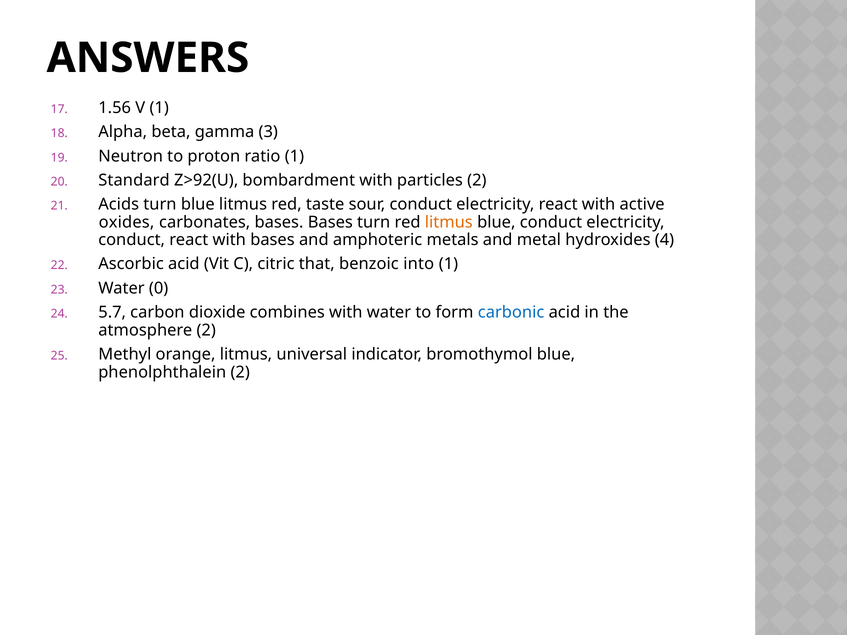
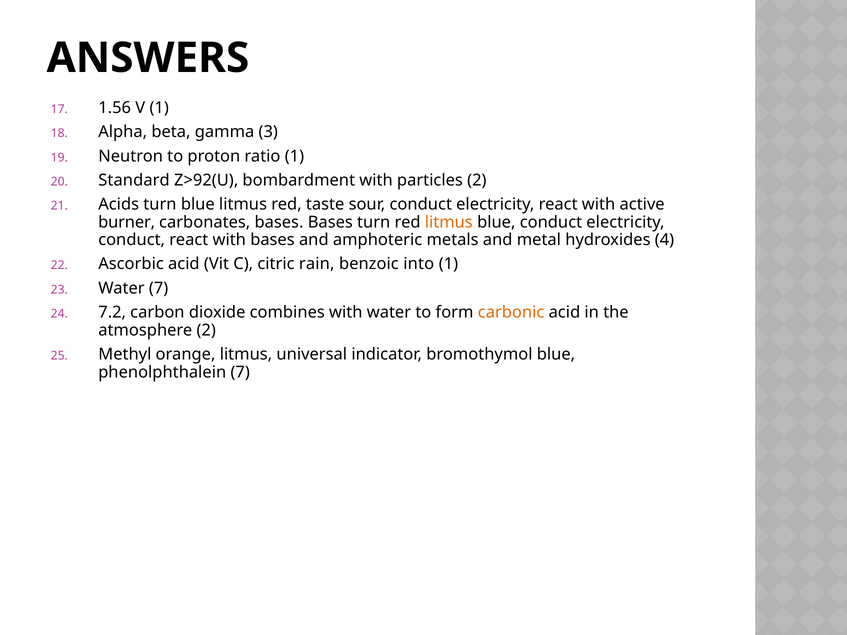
oxides: oxides -> burner (127, 222)
that: that -> rain (317, 264)
Water 0: 0 -> 7 (159, 288)
5.7: 5.7 -> 7.2 (112, 312)
carbonic colour: blue -> orange (511, 312)
phenolphthalein 2: 2 -> 7 (240, 372)
